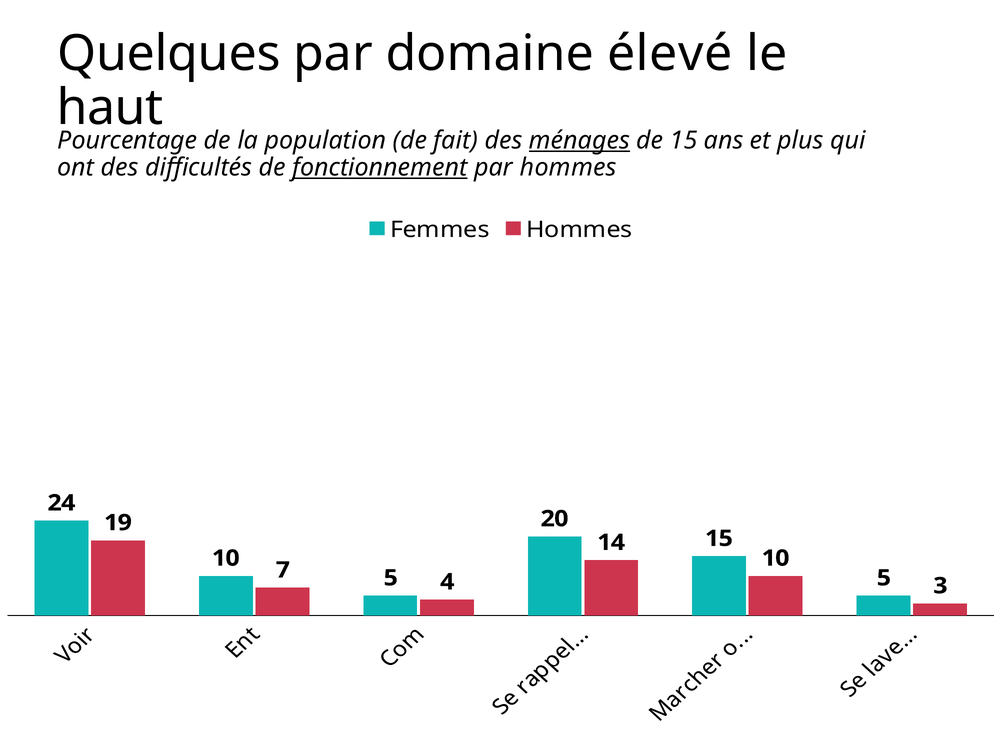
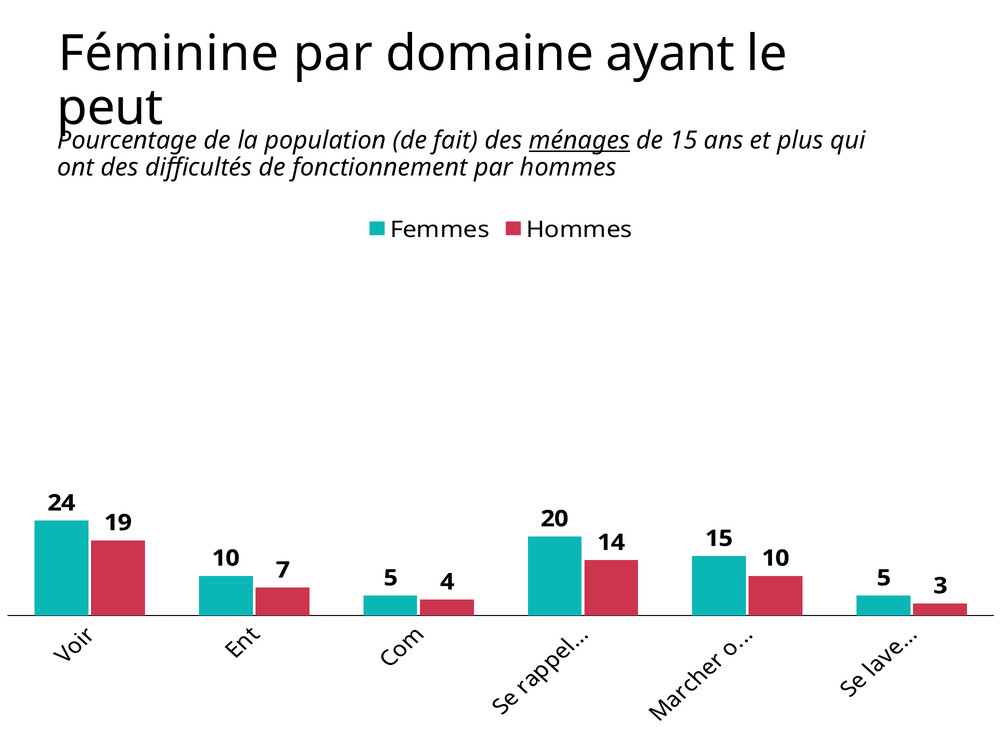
Quelques: Quelques -> Féminine (169, 54)
élevé: élevé -> ayant (670, 54)
haut: haut -> peut (110, 108)
fonctionnement underline: present -> none (380, 168)
